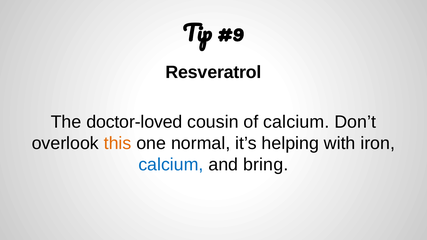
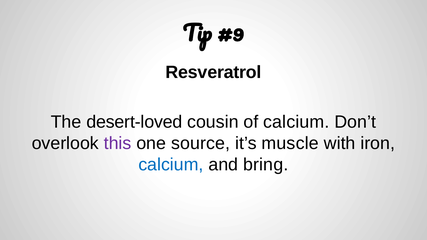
doctor-loved: doctor-loved -> desert-loved (134, 122)
this colour: orange -> purple (118, 143)
normal: normal -> source (201, 143)
helping: helping -> muscle (290, 143)
